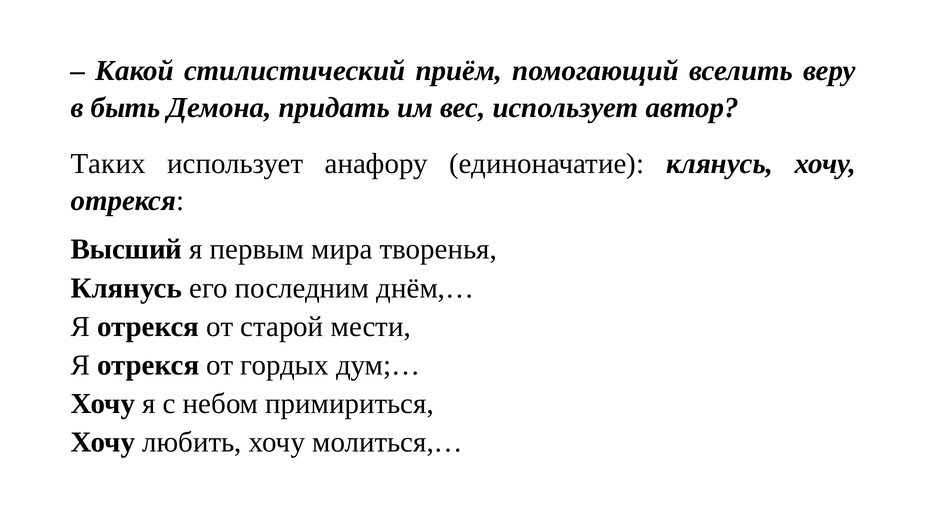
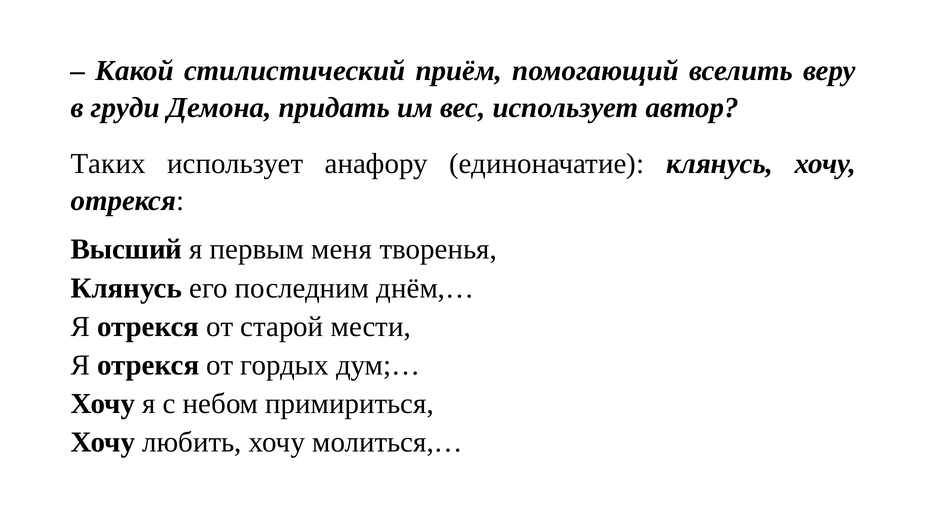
быть: быть -> груди (125, 108)
мира: мира -> меня (342, 250)
